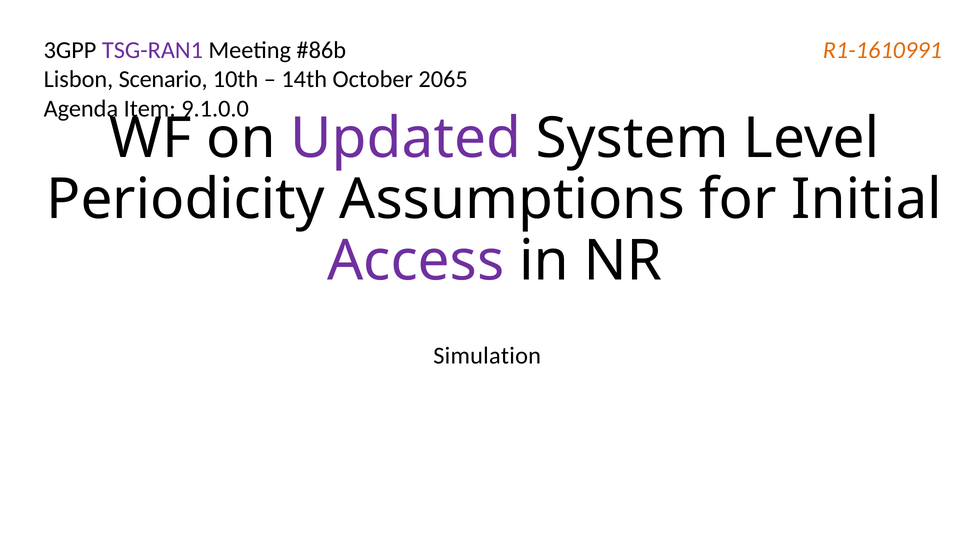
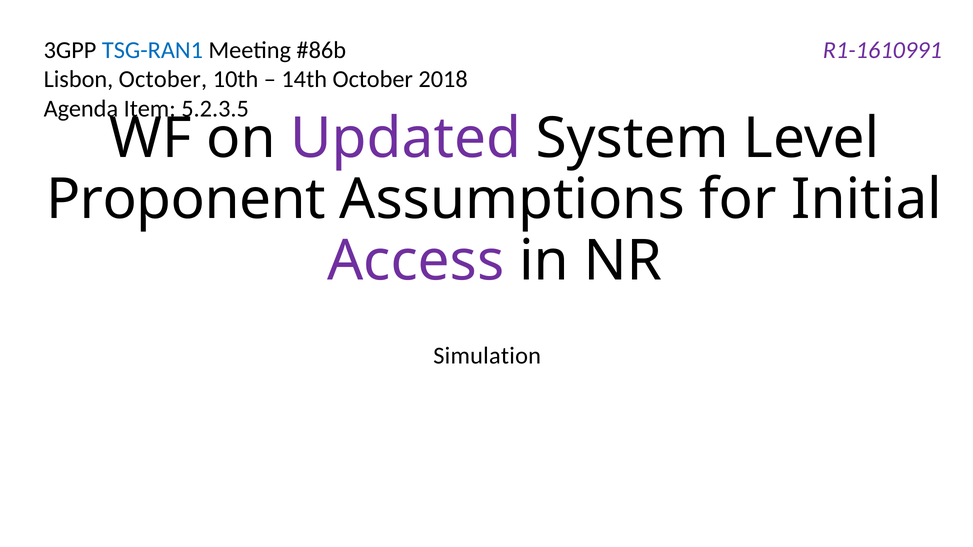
TSG-RAN1 colour: purple -> blue (152, 50)
R1-1610991 colour: orange -> purple (882, 50)
Lisbon Scenario: Scenario -> October (163, 79)
2065: 2065 -> 2018 (443, 79)
9.1.0.0: 9.1.0.0 -> 5.2.3.5 (215, 109)
Periodicity: Periodicity -> Proponent (186, 200)
